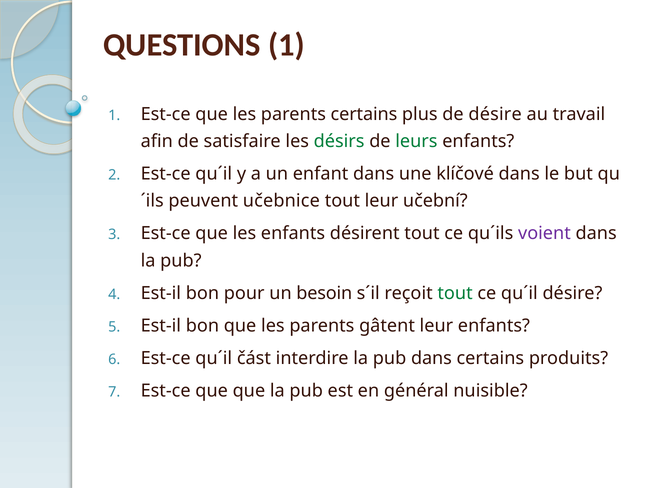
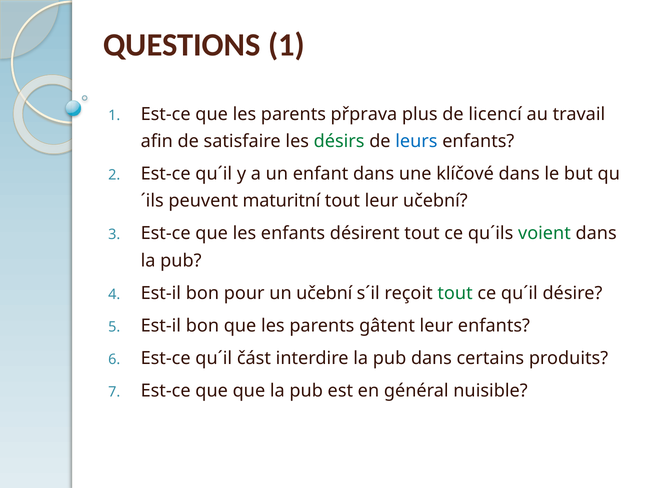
parents certains: certains -> přprava (364, 114)
de désire: désire -> licencí (495, 114)
leurs colour: green -> blue (416, 141)
učebnice: učebnice -> maturitní (282, 201)
voient colour: purple -> green (544, 234)
un besoin: besoin -> učební (324, 293)
